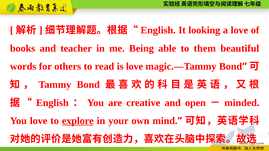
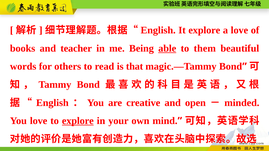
It looking: looking -> explore (204, 30)
able underline: none -> present (167, 48)
is love: love -> that (135, 67)
